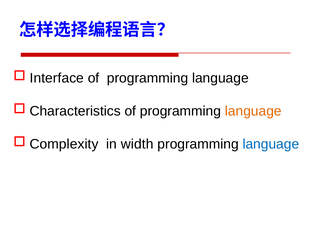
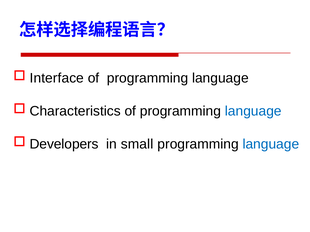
language colour: orange -> blue (253, 111)
Complexity: Complexity -> Developers (64, 144)
width: width -> small (137, 144)
